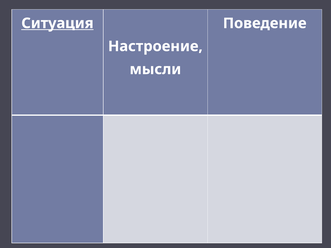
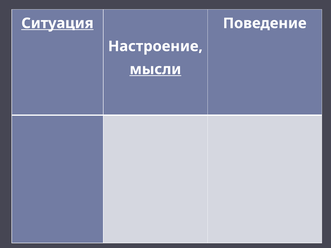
мысли underline: none -> present (155, 69)
